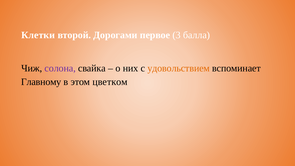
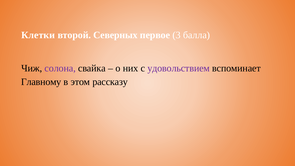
Дорогами: Дорогами -> Северных (115, 35)
удовольствием colour: orange -> purple (179, 68)
цветком: цветком -> рассказу (110, 82)
